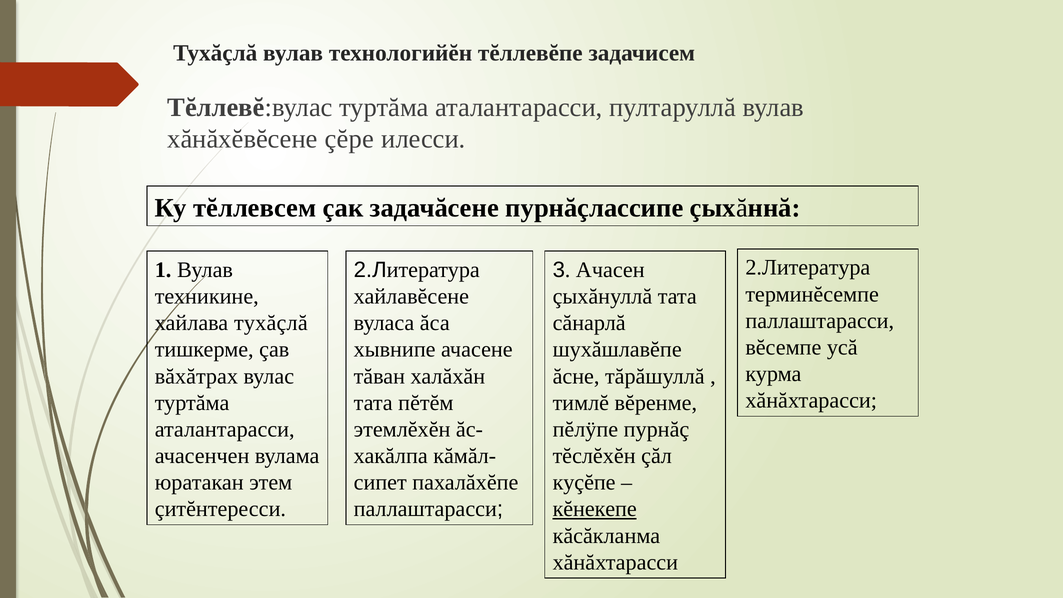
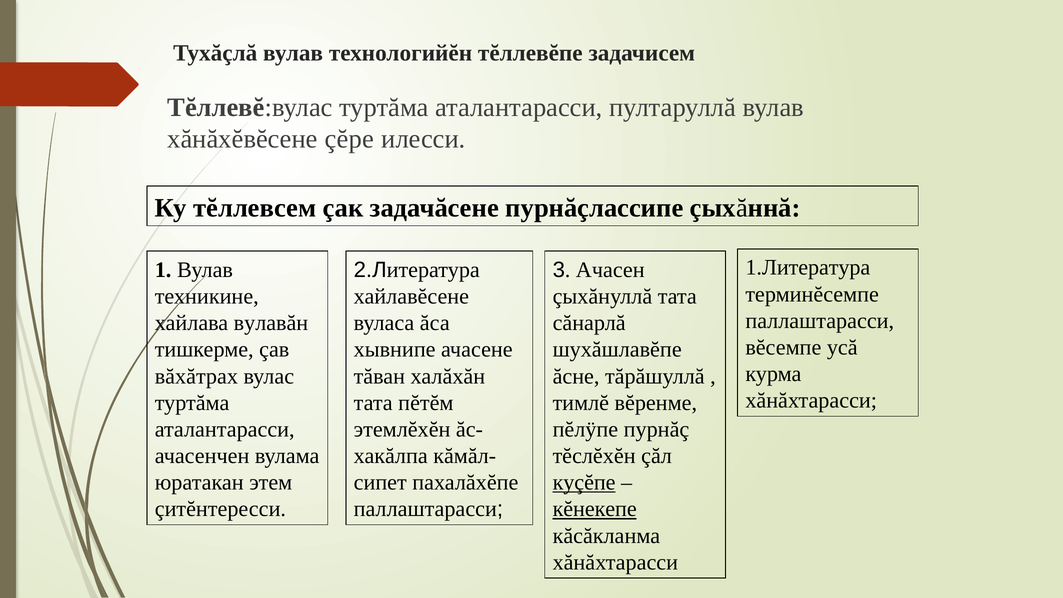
2.Литература: 2.Литература -> 1.Литература (808, 268)
хайлава тухăçлă: тухăçлă -> вулавăн (271, 323)
куçĕпе underline: none -> present (584, 482)
